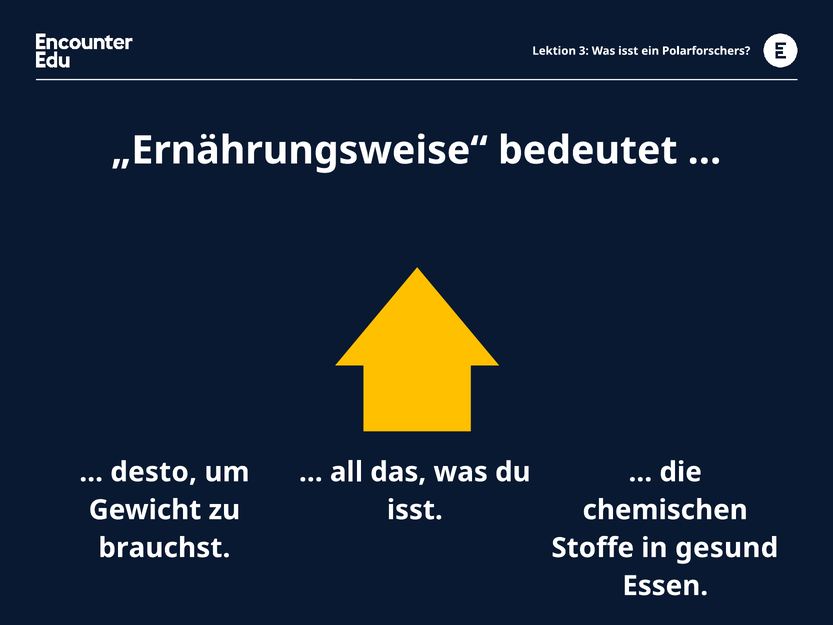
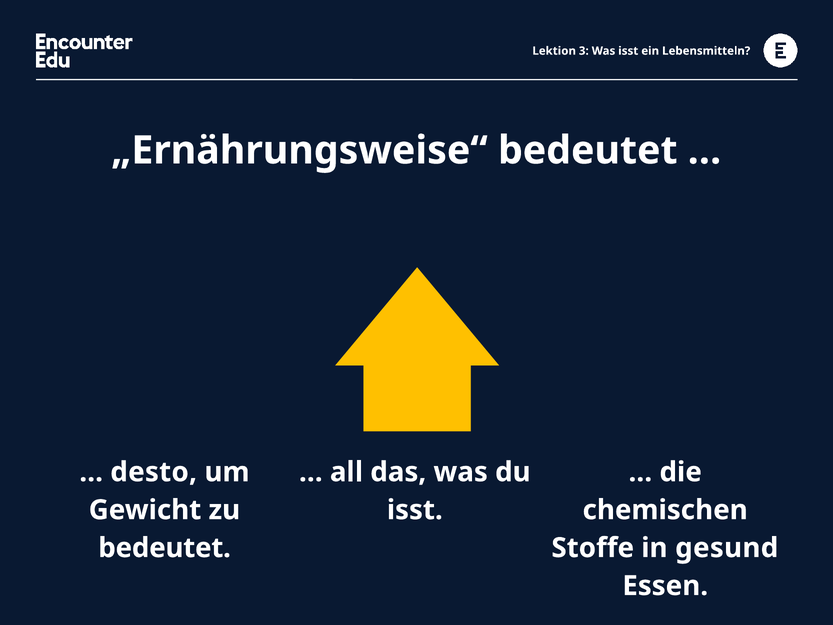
Polarforschers: Polarforschers -> Lebensmitteln (706, 51)
brauchst: brauchst -> bedeutet (165, 548)
